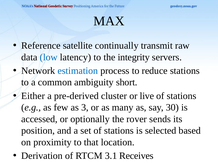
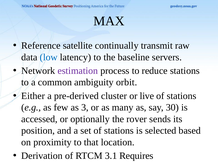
integrity: integrity -> baseline (134, 57)
estimation colour: blue -> purple (78, 71)
short: short -> orbit (127, 83)
Receives: Receives -> Requires (136, 156)
